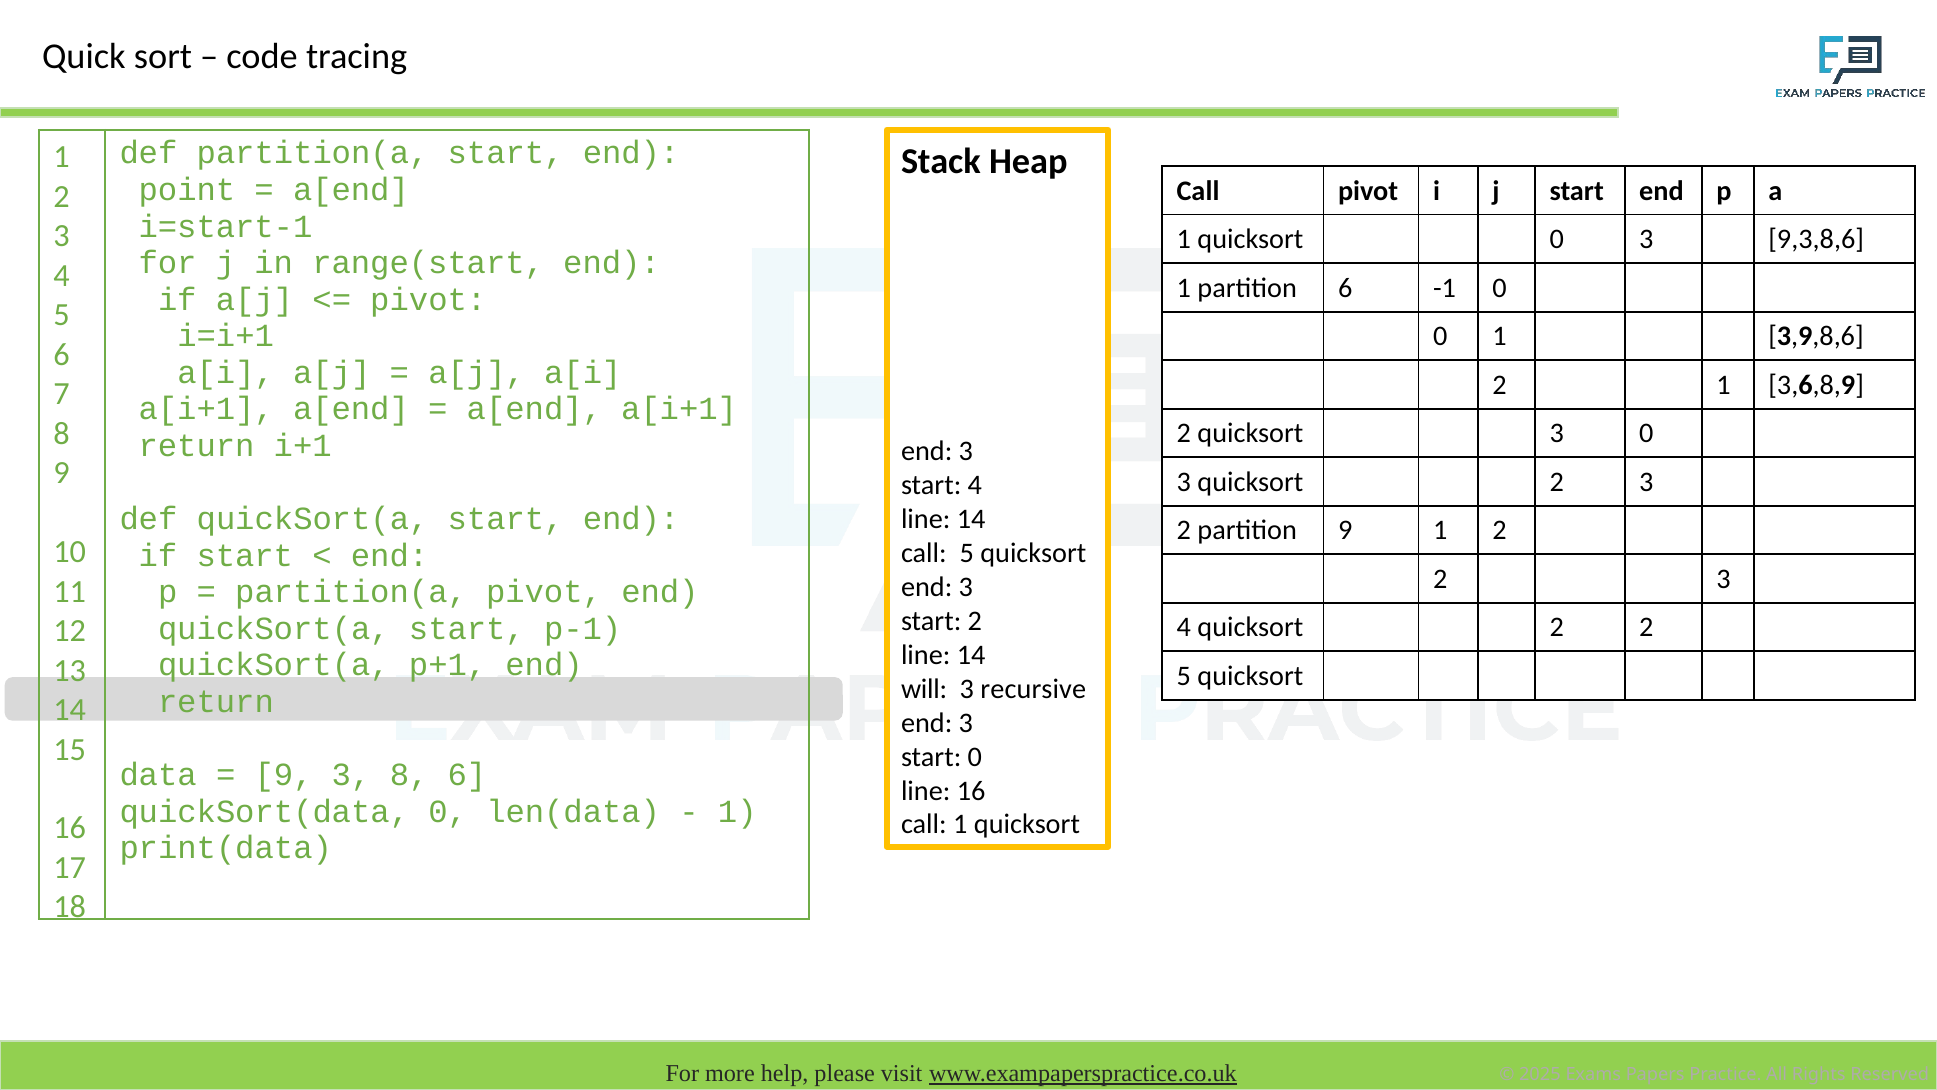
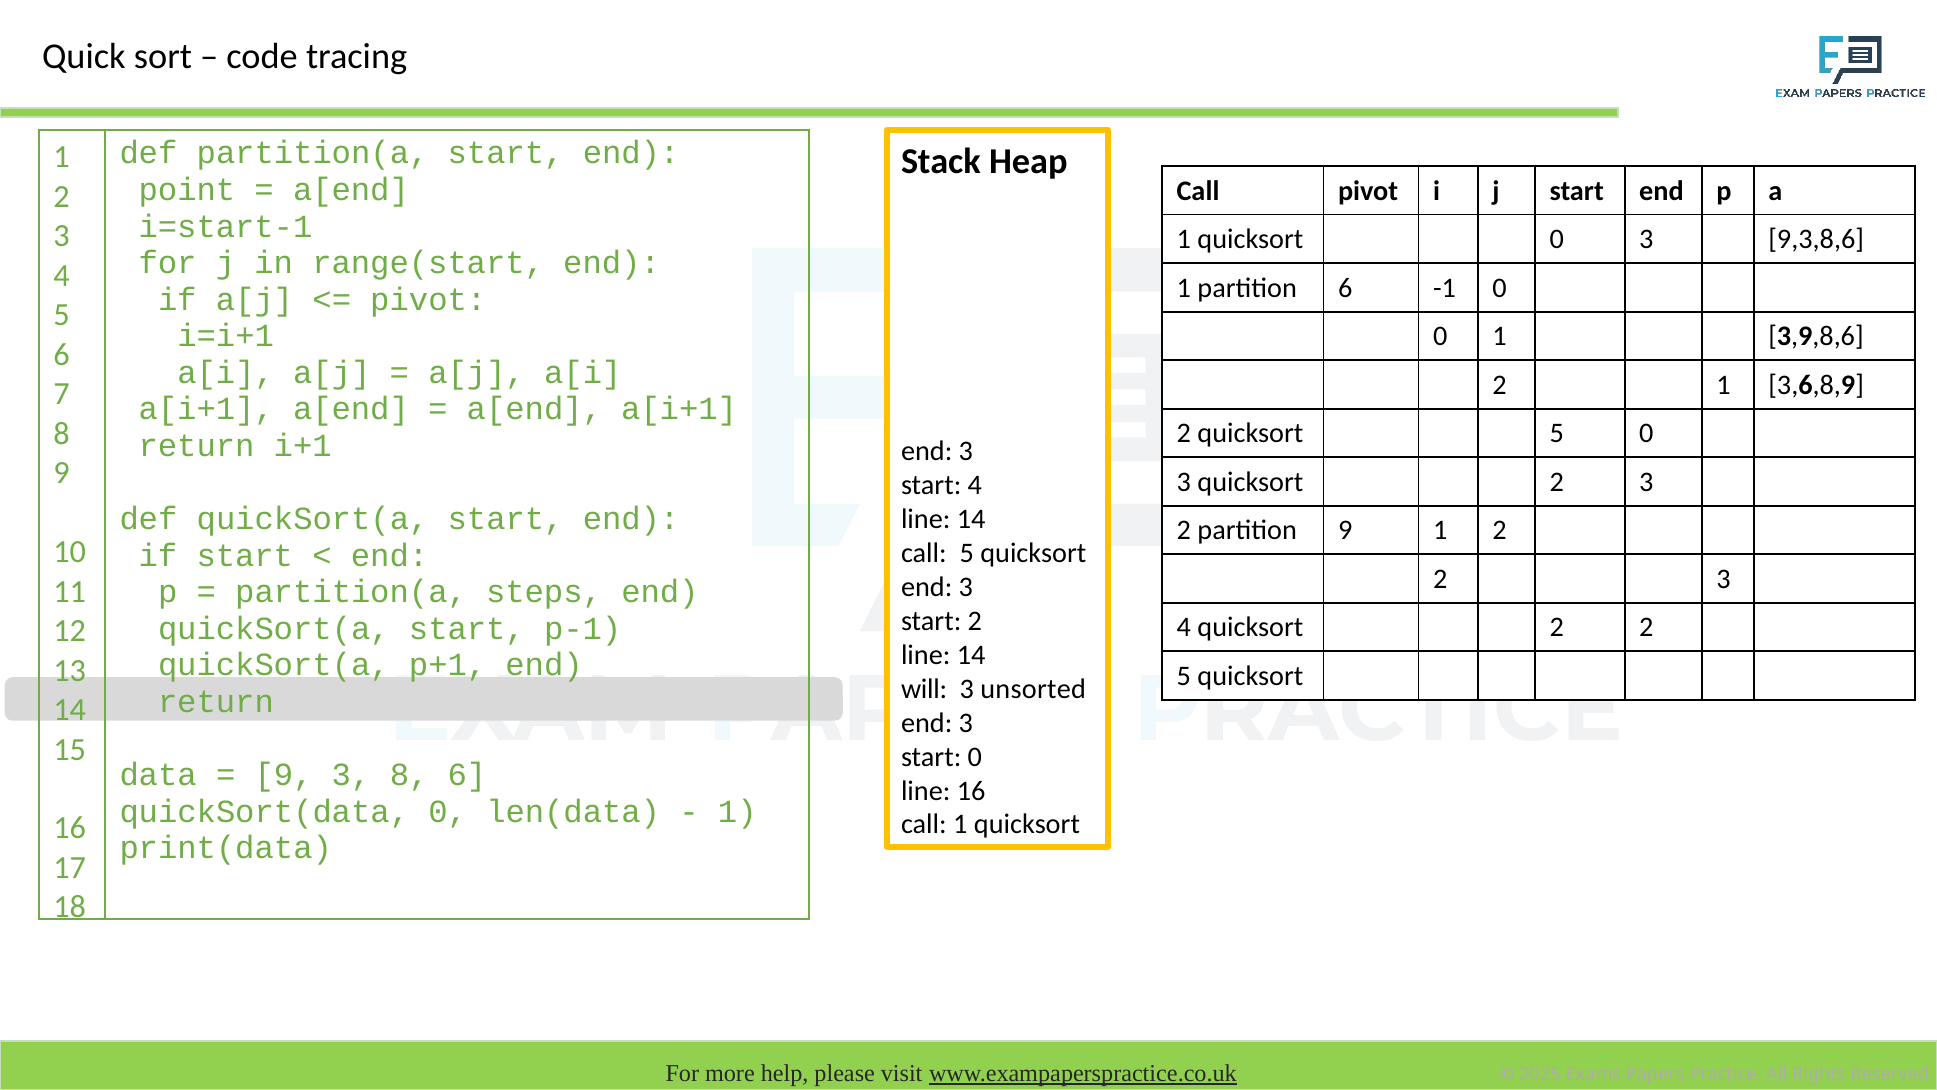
quicksort 3: 3 -> 5 (1557, 433)
partition(a pivot: pivot -> steps (544, 592)
recursive: recursive -> unsorted (1033, 689)
